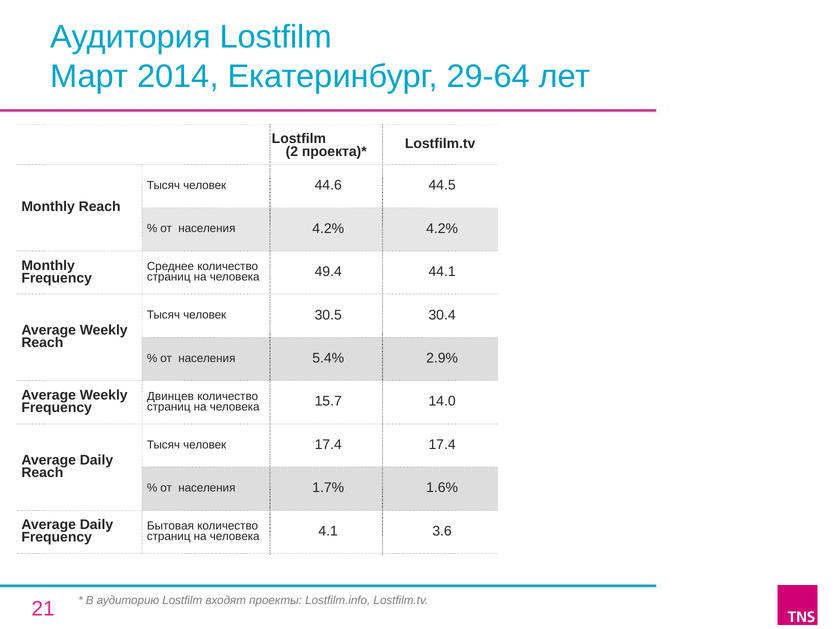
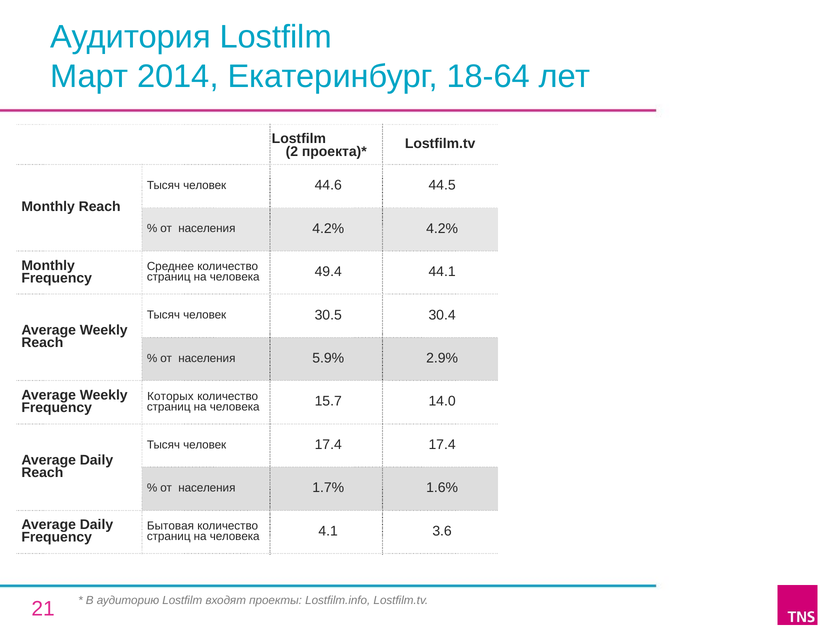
29-64: 29-64 -> 18-64 (488, 76)
5.4%: 5.4% -> 5.9% (328, 358)
Двинцев: Двинцев -> Которых (170, 396)
